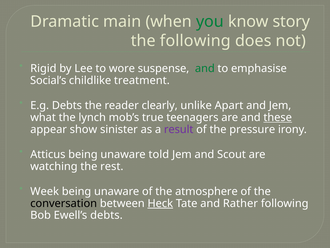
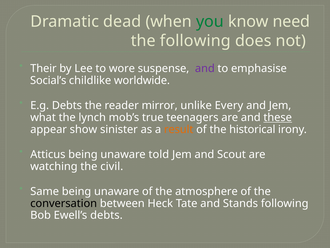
main: main -> dead (122, 22)
story: story -> need (291, 22)
Rigid: Rigid -> Their (43, 68)
and colour: green -> purple (205, 68)
treatment: treatment -> worldwide (142, 80)
clearly: clearly -> mirror (160, 105)
Apart: Apart -> Every (229, 105)
result colour: purple -> orange (179, 129)
pressure: pressure -> historical (252, 129)
rest: rest -> civil (112, 166)
Week: Week -> Same (45, 191)
Heck underline: present -> none (160, 203)
Rather: Rather -> Stands (240, 203)
